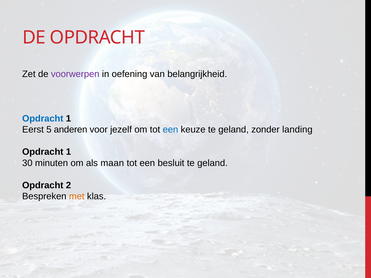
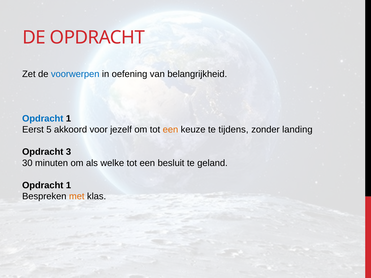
voorwerpen colour: purple -> blue (75, 74)
anderen: anderen -> akkoord (71, 130)
een colour: blue -> orange (170, 130)
keuze te geland: geland -> tijdens (233, 130)
1: 1 -> 3 (68, 152)
maan: maan -> welke (112, 163)
2: 2 -> 1 (68, 185)
